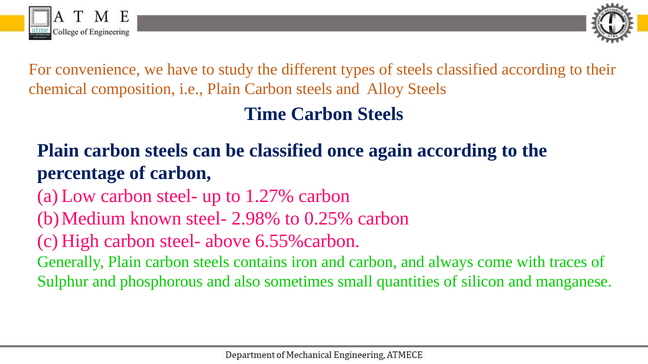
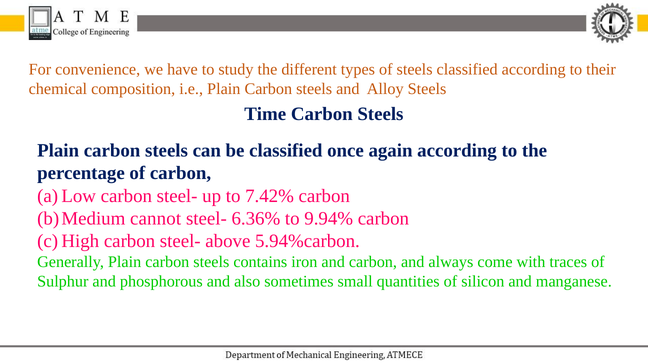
1.27%: 1.27% -> 7.42% (270, 196)
known: known -> cannot (156, 219)
2.98%: 2.98% -> 6.36% (256, 219)
0.25%: 0.25% -> 9.94% (329, 219)
6.55%carbon: 6.55%carbon -> 5.94%carbon (307, 242)
